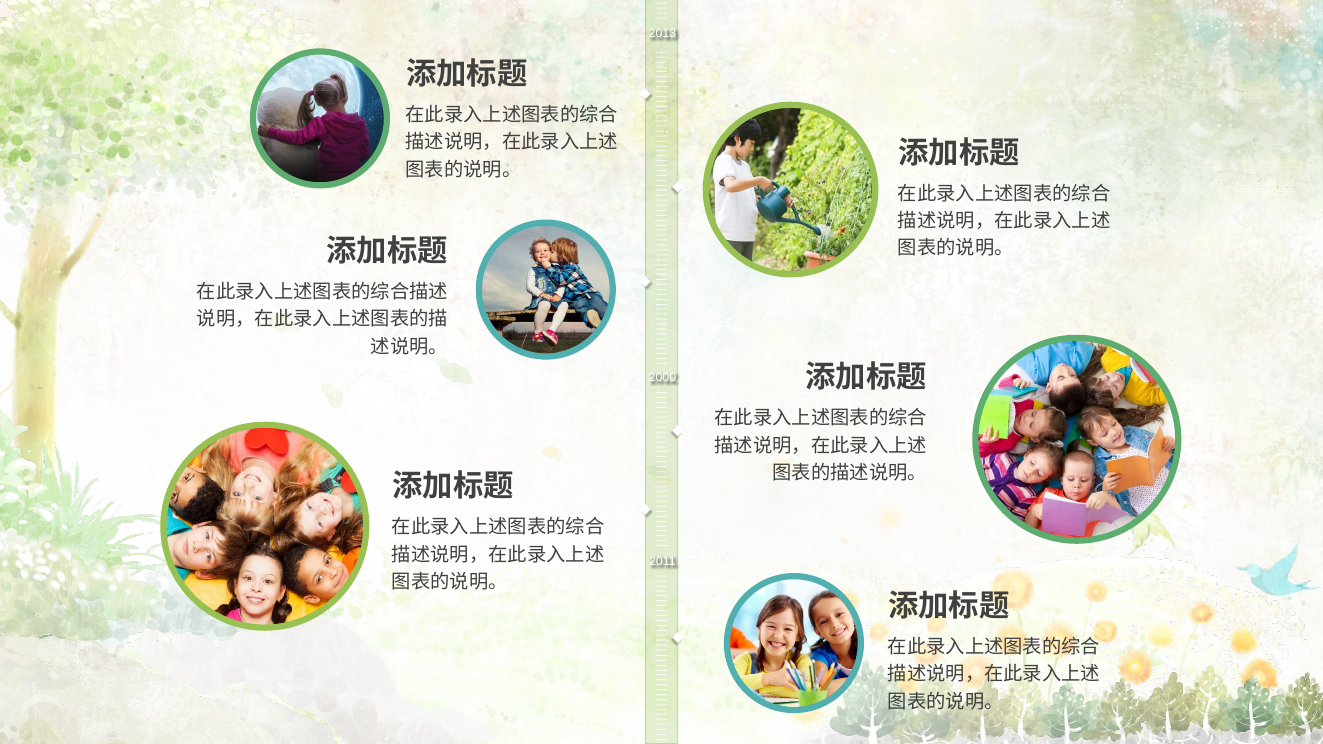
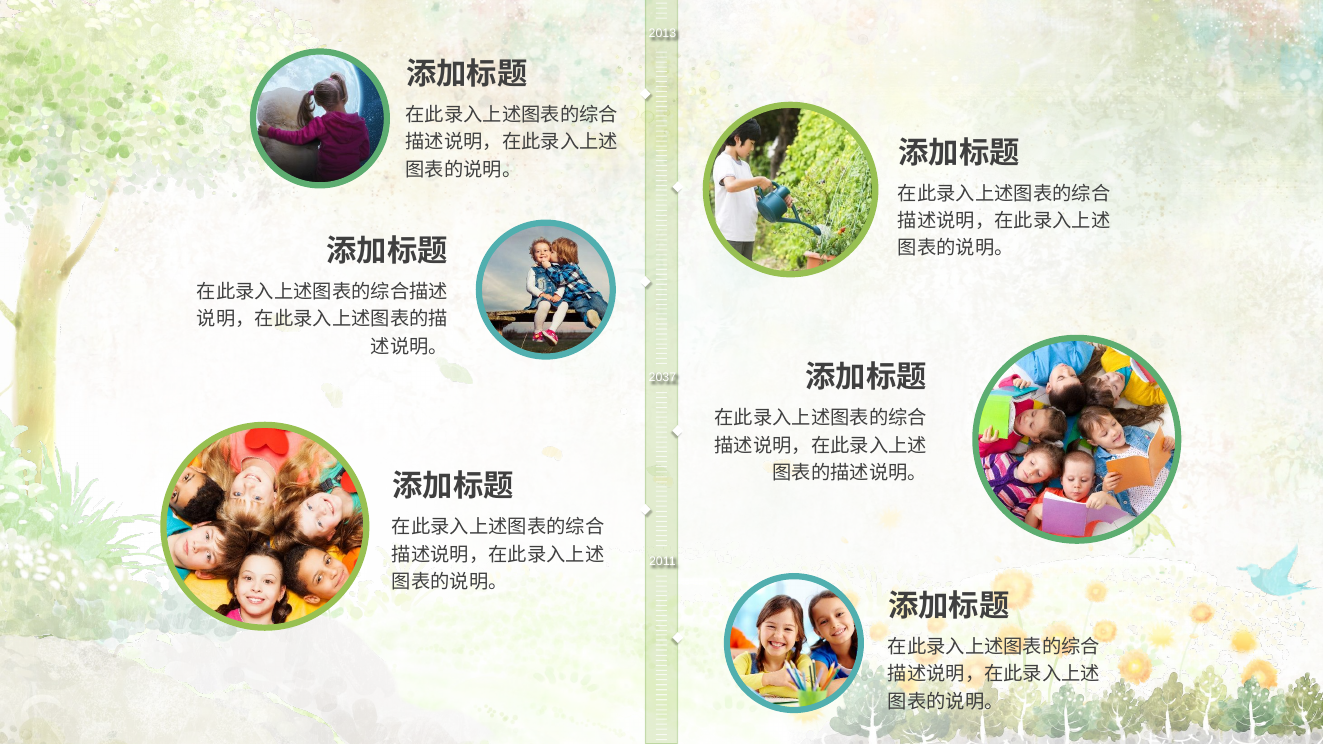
2000: 2000 -> 2037 (663, 377)
